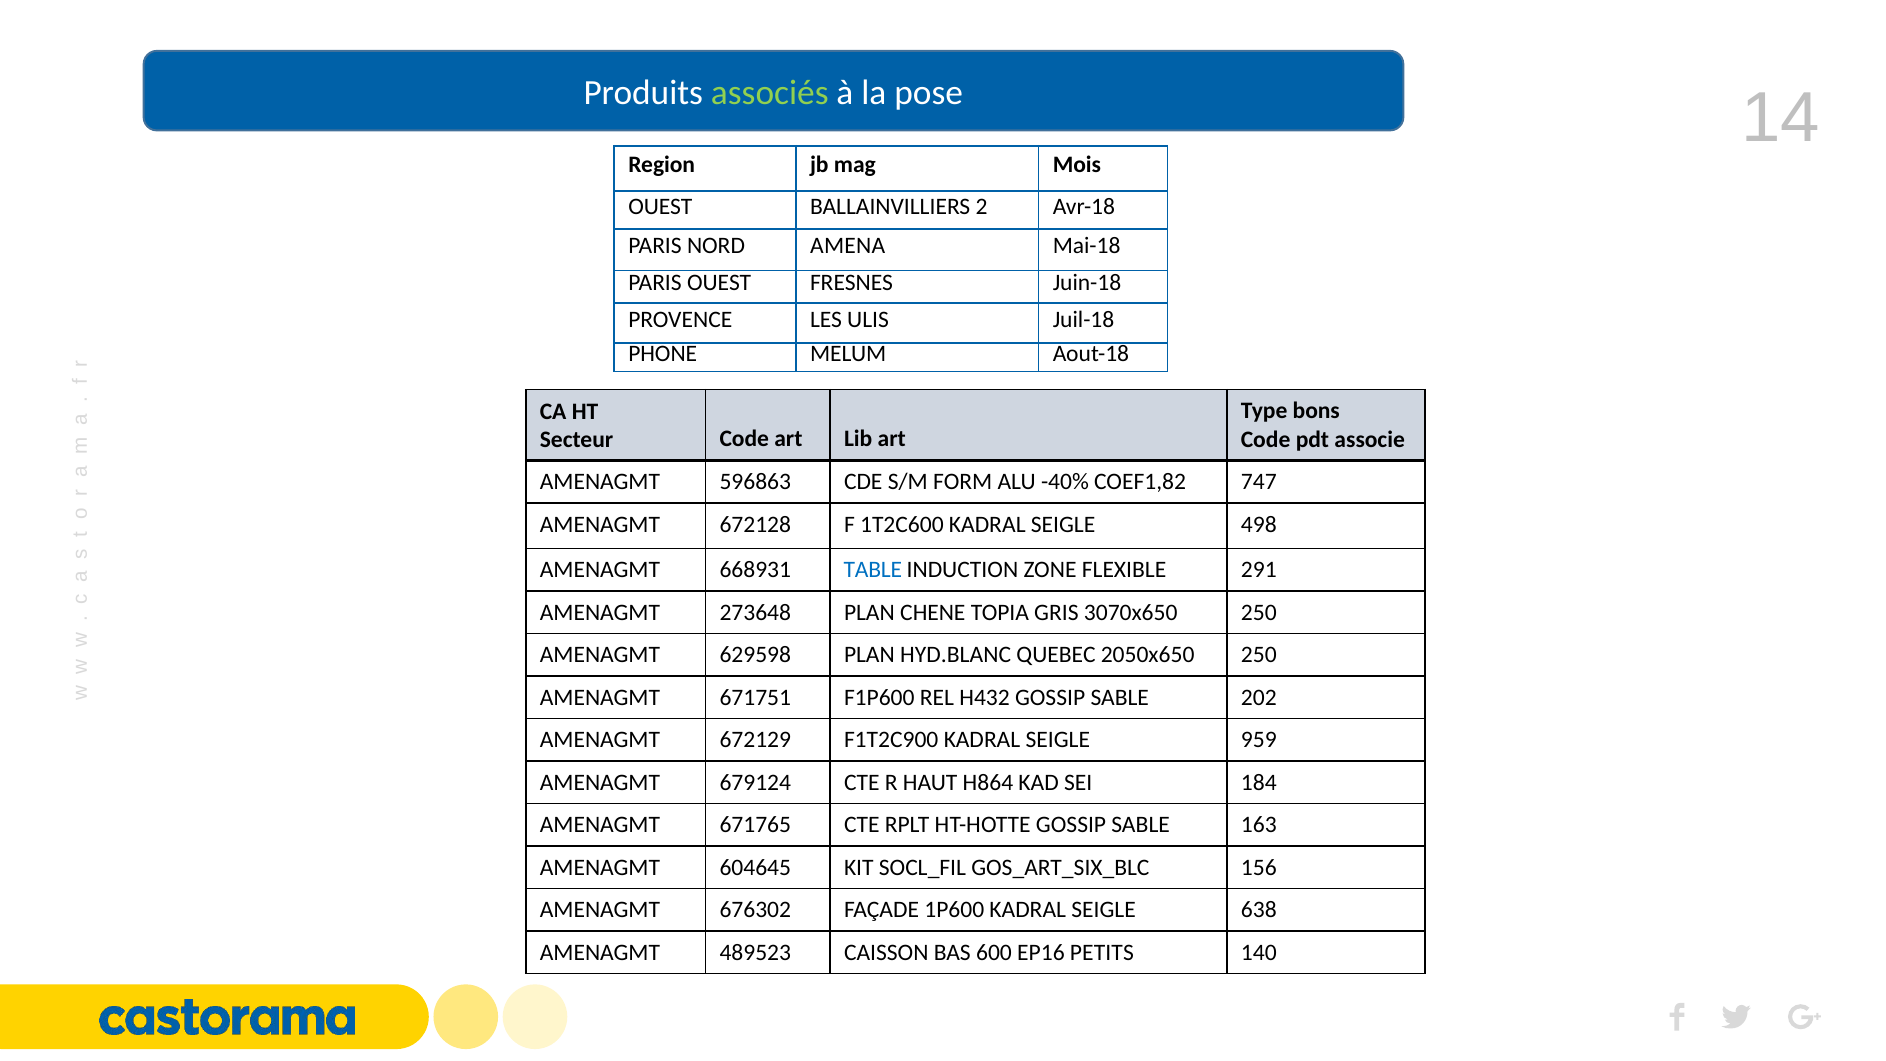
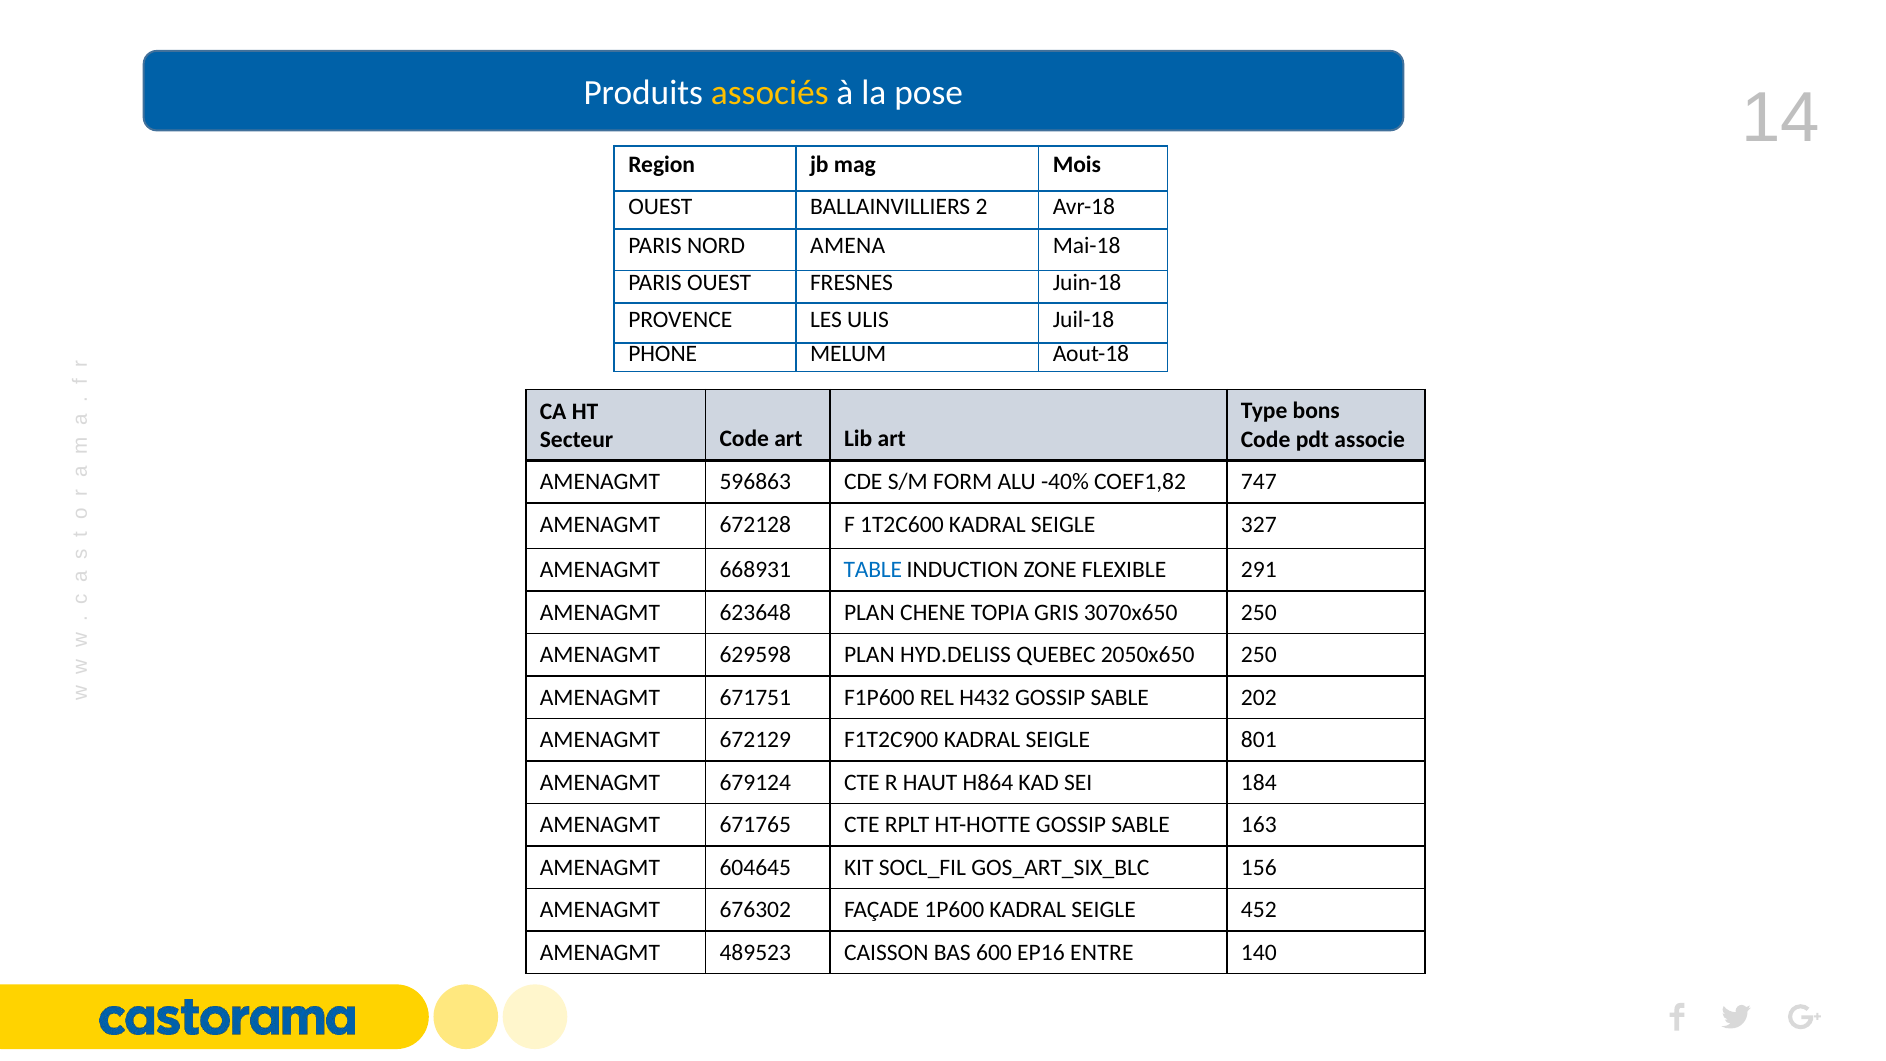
associés colour: light green -> yellow (770, 93)
498: 498 -> 327 (1259, 524)
273648: 273648 -> 623648 (755, 613)
HYD.BLANC: HYD.BLANC -> HYD.DELISS (956, 655)
959: 959 -> 801 (1259, 740)
638: 638 -> 452 (1259, 910)
PETITS: PETITS -> ENTRE (1102, 952)
